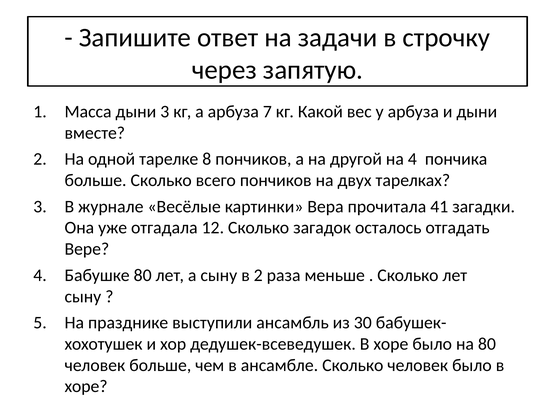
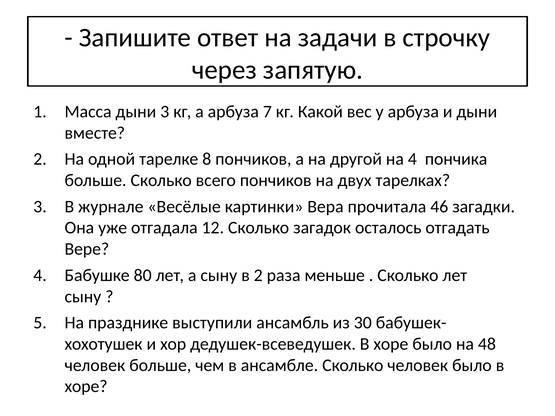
41: 41 -> 46 (439, 207)
на 80: 80 -> 48 (487, 344)
